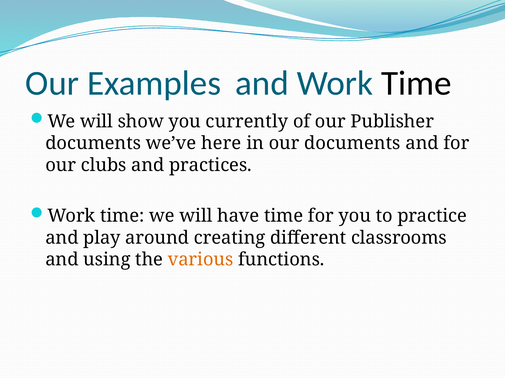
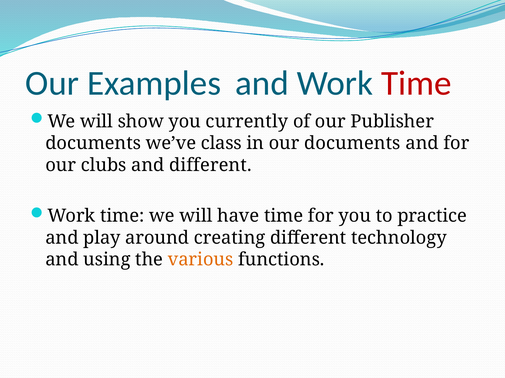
Time colour: black -> red (416, 83)
here: here -> class (221, 143)
and practices: practices -> different (210, 165)
classrooms: classrooms -> technology (399, 238)
